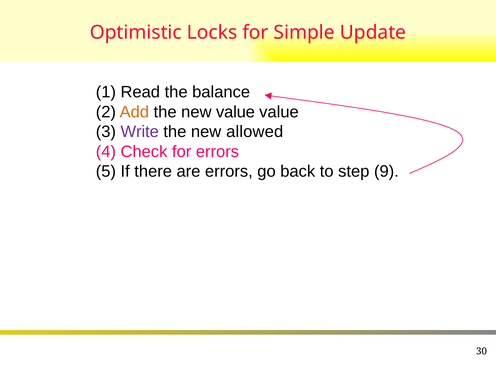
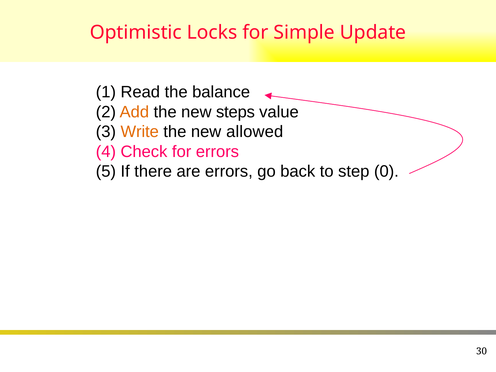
new value: value -> steps (235, 112)
Write colour: purple -> orange (140, 132)
9: 9 -> 0 (386, 171)
